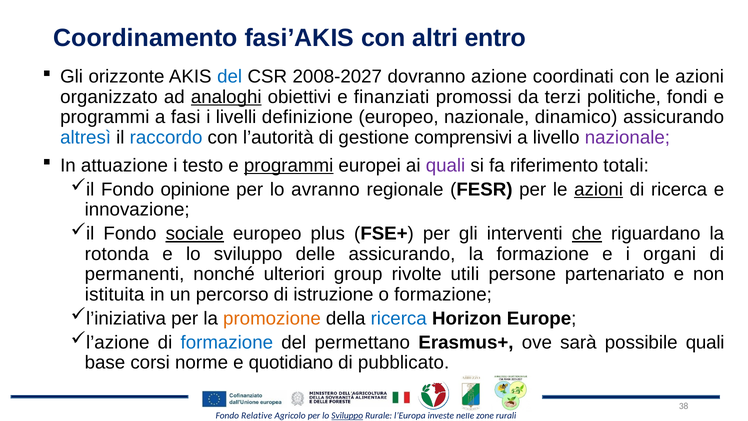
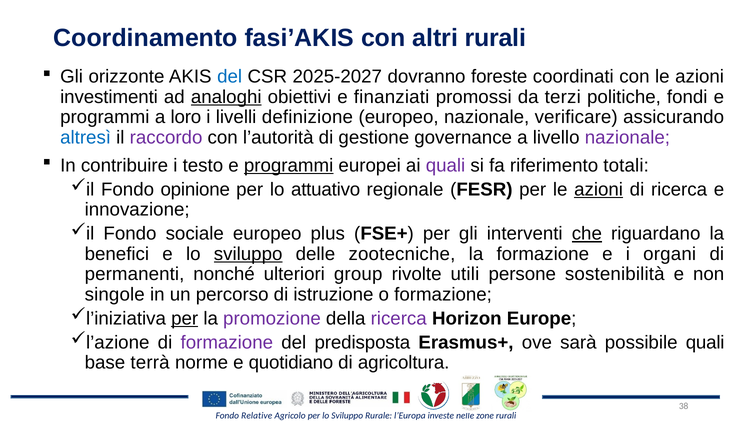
altri entro: entro -> rurali (495, 38)
2008-2027: 2008-2027 -> 2025-2027 (337, 77)
azione: azione -> foreste (499, 77)
organizzato: organizzato -> investimenti (109, 97)
fasi: fasi -> loro (186, 117)
dinamico: dinamico -> verificare (576, 117)
raccordo colour: blue -> purple (166, 137)
comprensivi: comprensivi -> governance (463, 137)
attuazione: attuazione -> contribuire (125, 165)
avranno: avranno -> attuativo (326, 189)
sociale underline: present -> none (195, 234)
rotonda: rotonda -> benefici (117, 254)
sviluppo underline: none -> present (248, 254)
delle assicurando: assicurando -> zootecniche (402, 254)
partenariato: partenariato -> sostenibilità (615, 274)
istituita: istituita -> singole (115, 294)
per underline: none -> present (185, 318)
promozione colour: orange -> purple (272, 318)
ricerca colour: blue -> purple (399, 318)
formazione colour: blue -> purple (227, 342)
permettano: permettano -> predisposta (362, 342)
corsi: corsi -> terrà (150, 362)
pubblicato: pubblicato -> agricoltura (404, 362)
Sviluppo underline: present -> none (347, 415)
